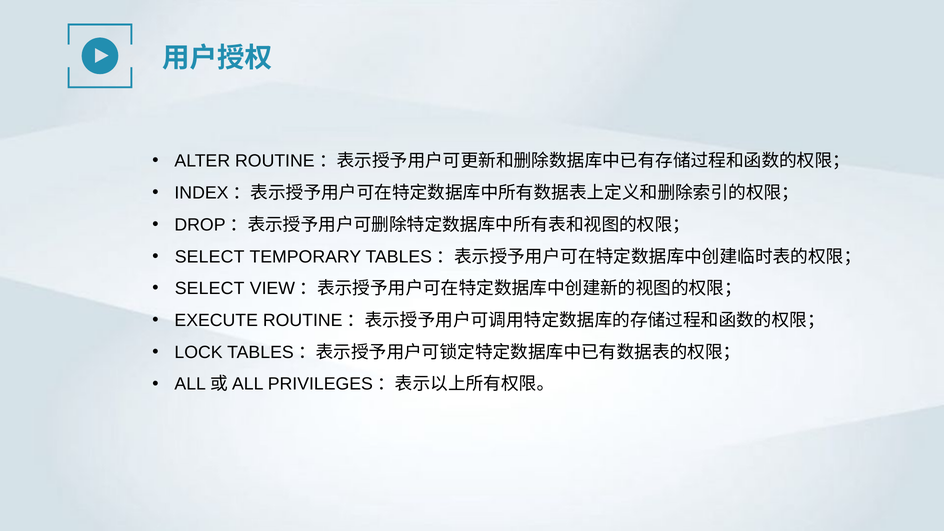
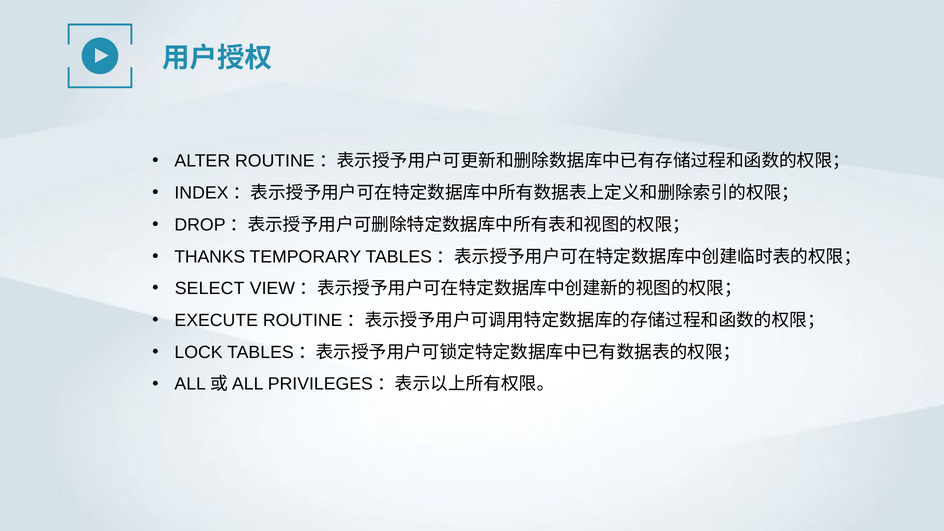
SELECT: SELECT -> THANKS (210, 257)
